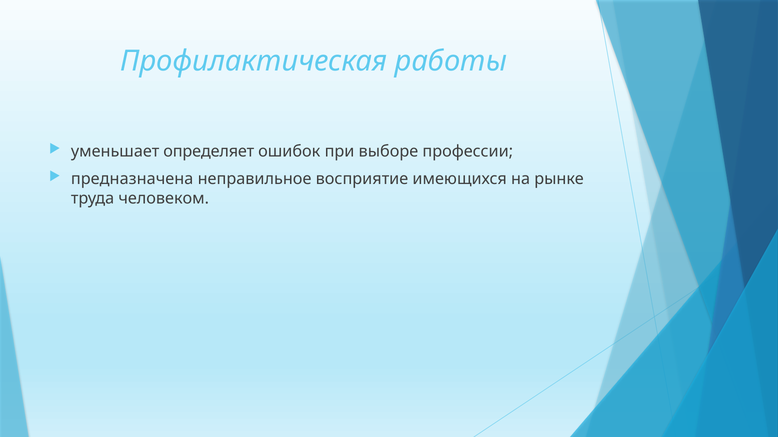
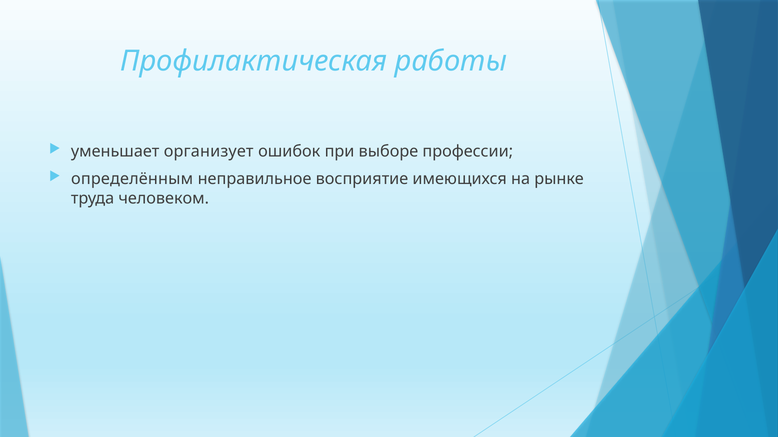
определяет: определяет -> организует (209, 152)
предназначена: предназначена -> определённым (132, 179)
